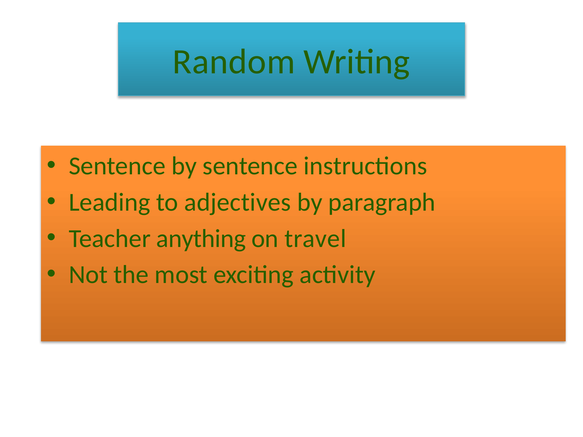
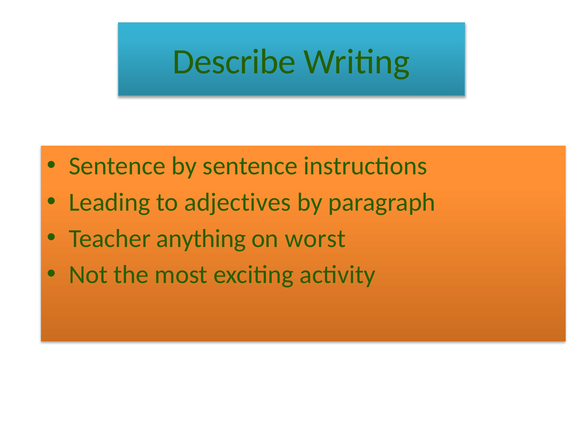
Random: Random -> Describe (234, 62)
travel: travel -> worst (315, 239)
